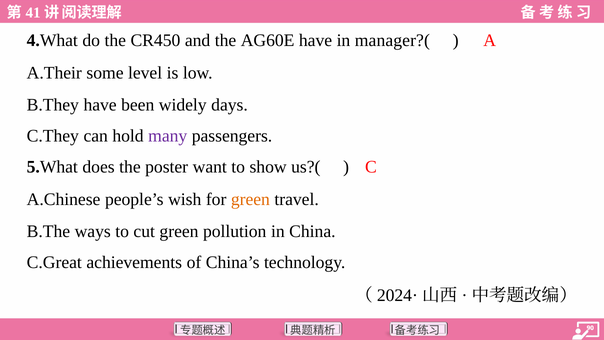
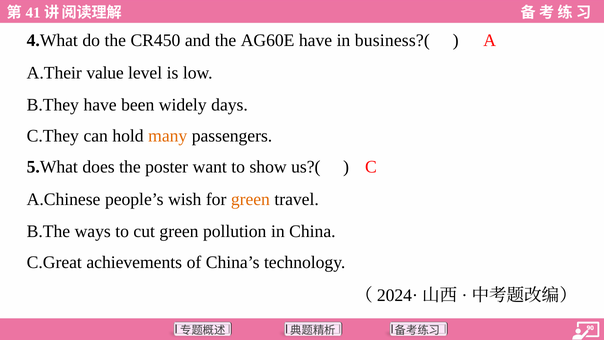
manager?(: manager?( -> business?( (392, 40)
some: some -> value (105, 73)
many colour: purple -> orange (168, 136)
